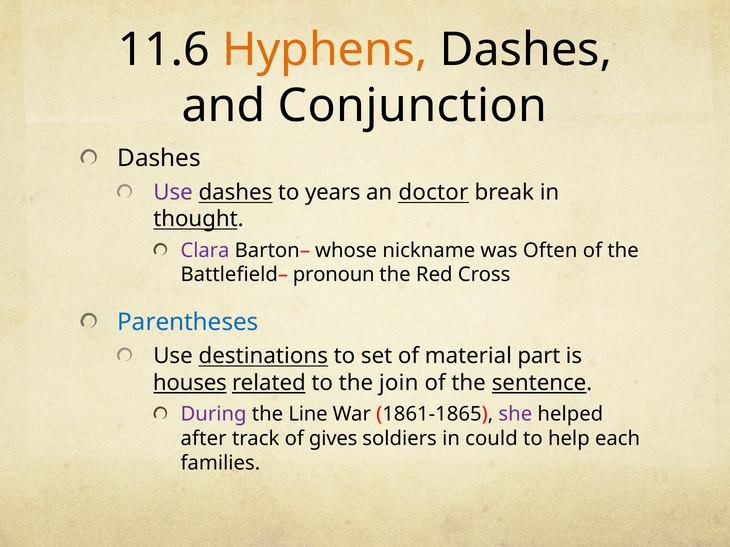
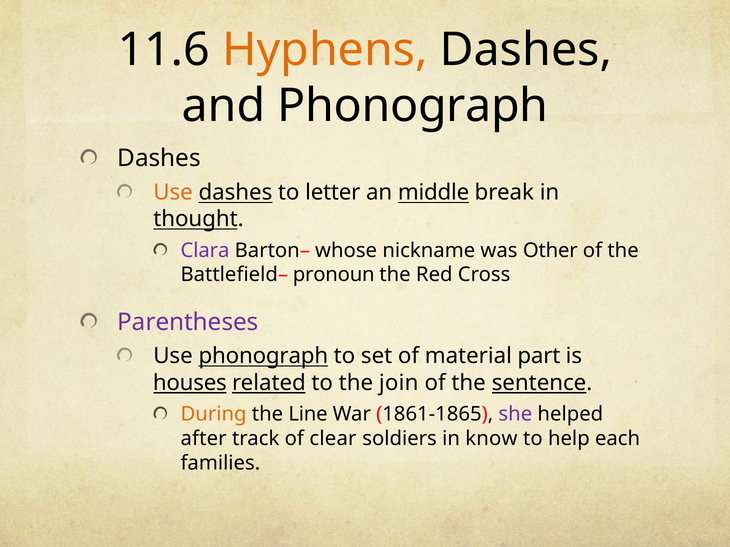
and Conjunction: Conjunction -> Phonograph (413, 106)
Use colour: purple -> orange (173, 192)
years: years -> letter (333, 192)
doctor: doctor -> middle (434, 192)
Often: Often -> Other (550, 251)
Parentheses colour: blue -> purple (188, 322)
Use destinations: destinations -> phonograph (263, 356)
During colour: purple -> orange (214, 415)
gives: gives -> clear (333, 439)
could: could -> know (491, 439)
